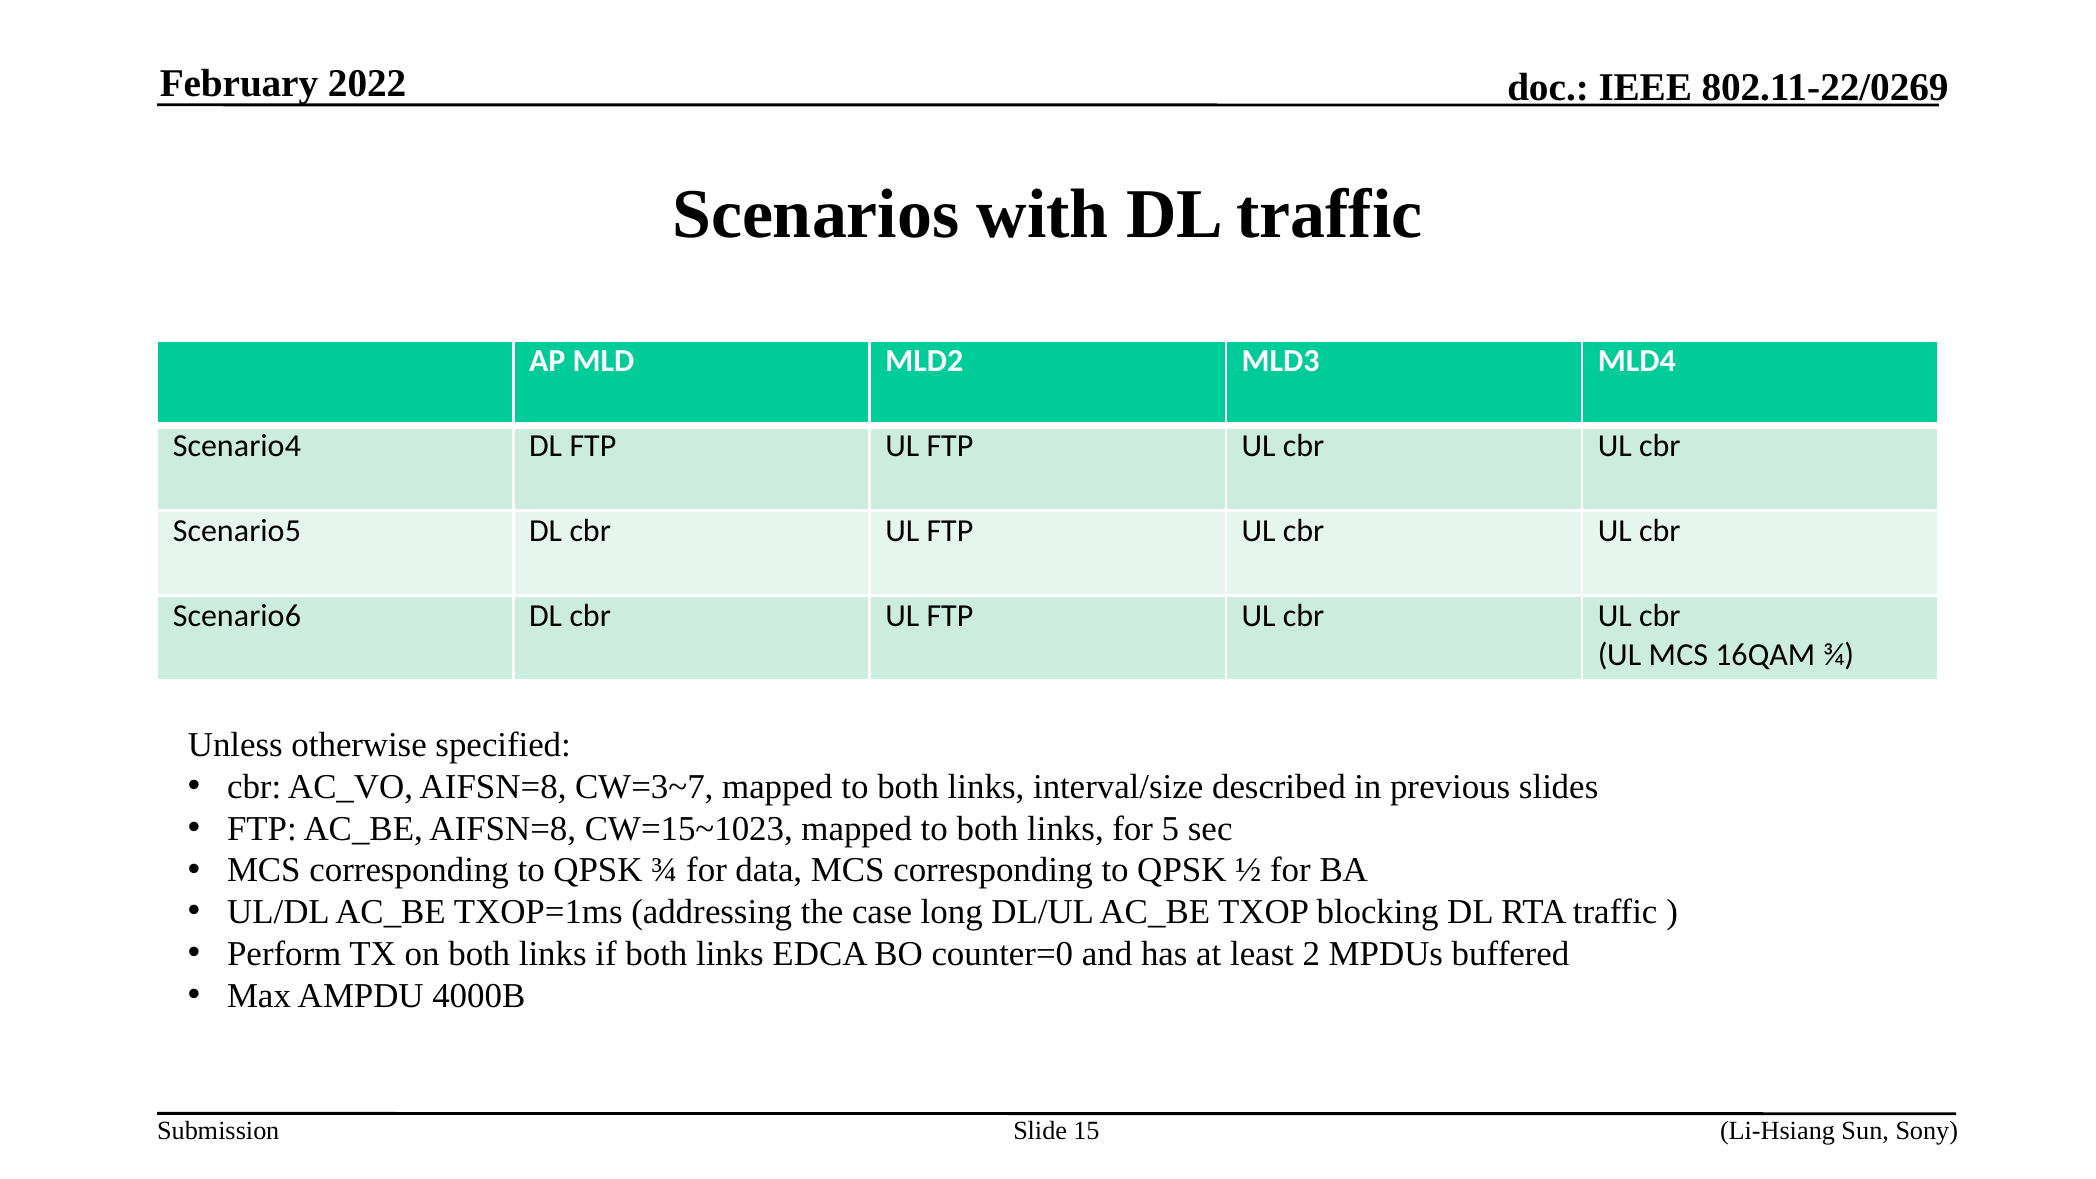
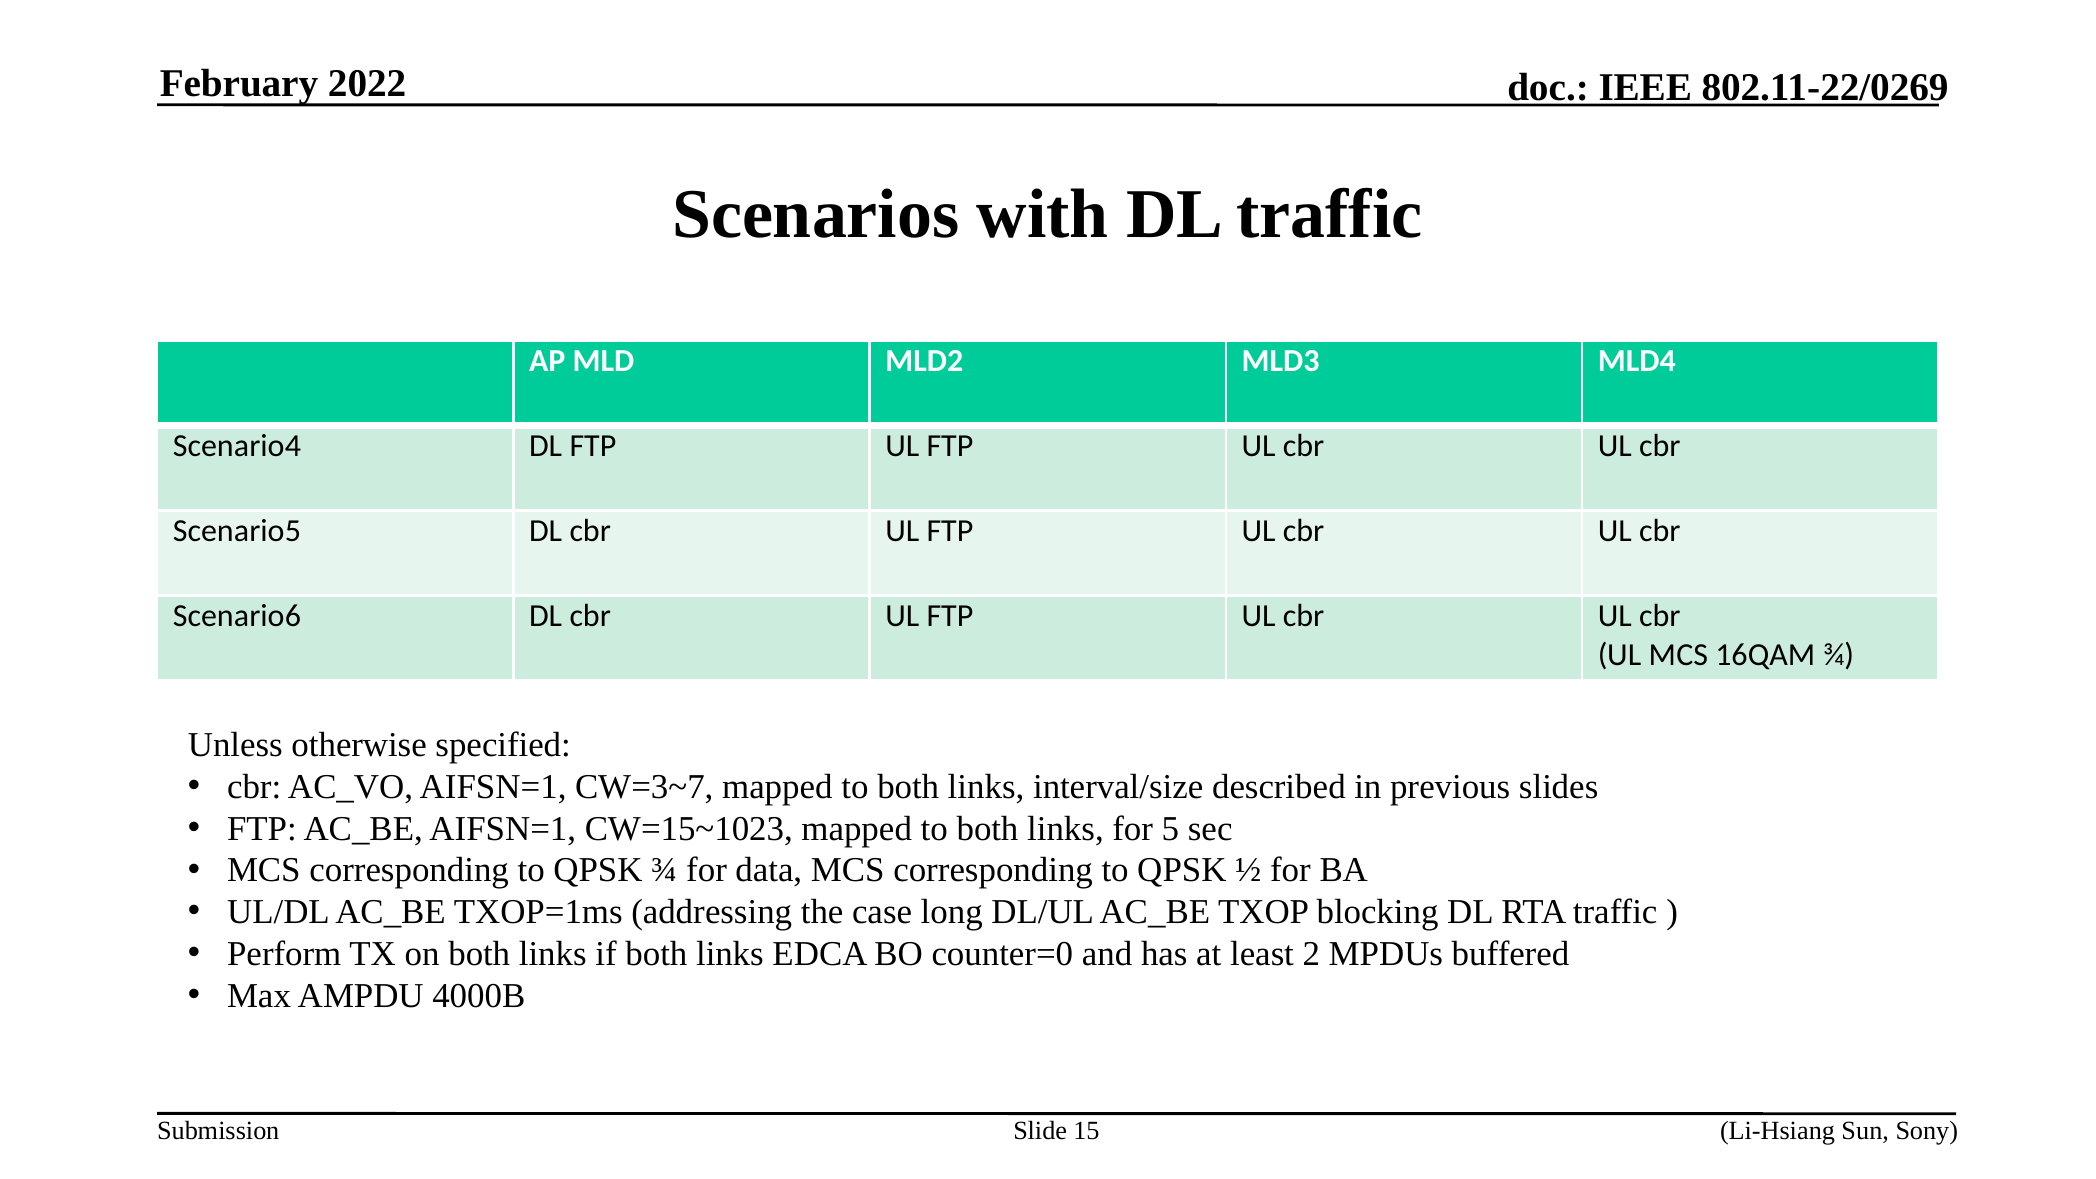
AC_VO AIFSN=8: AIFSN=8 -> AIFSN=1 (493, 787)
AC_BE AIFSN=8: AIFSN=8 -> AIFSN=1 (503, 829)
